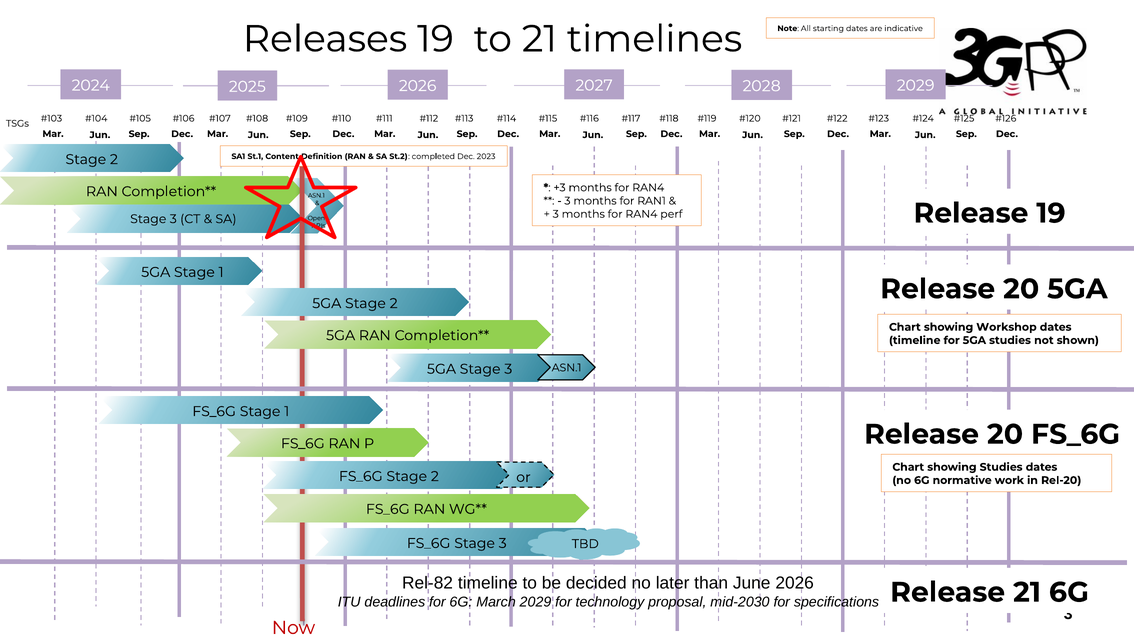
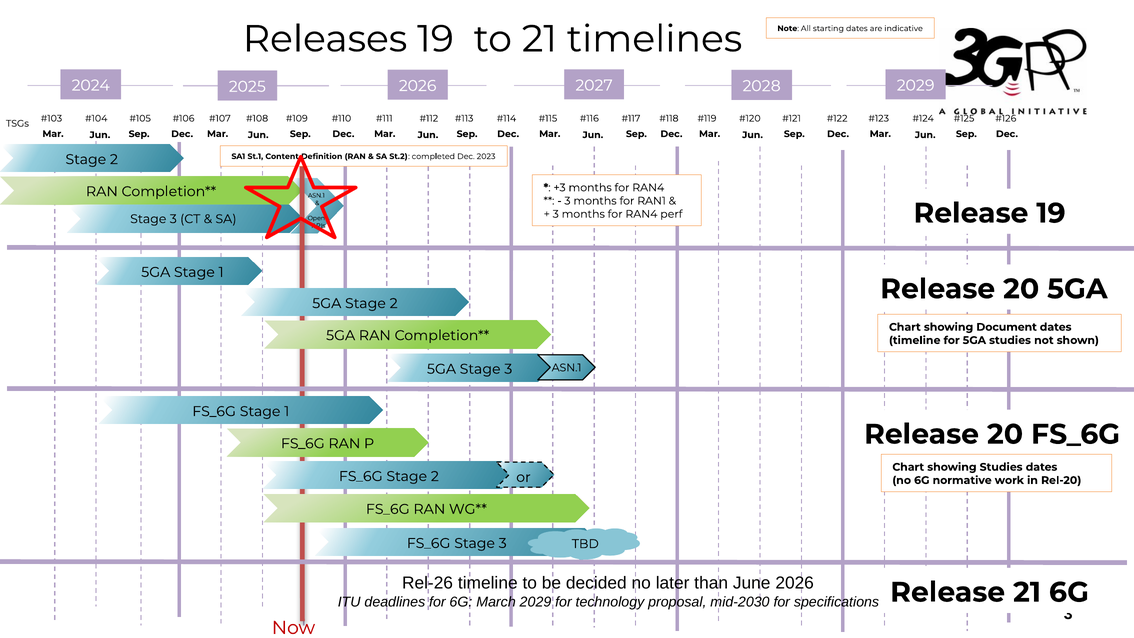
Workshop: Workshop -> Document (1007, 327)
Rel-82: Rel-82 -> Rel-26 (428, 583)
